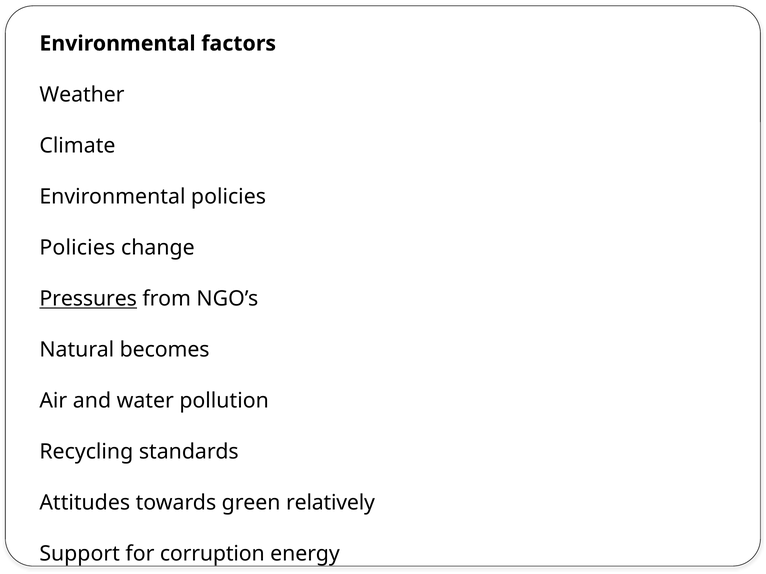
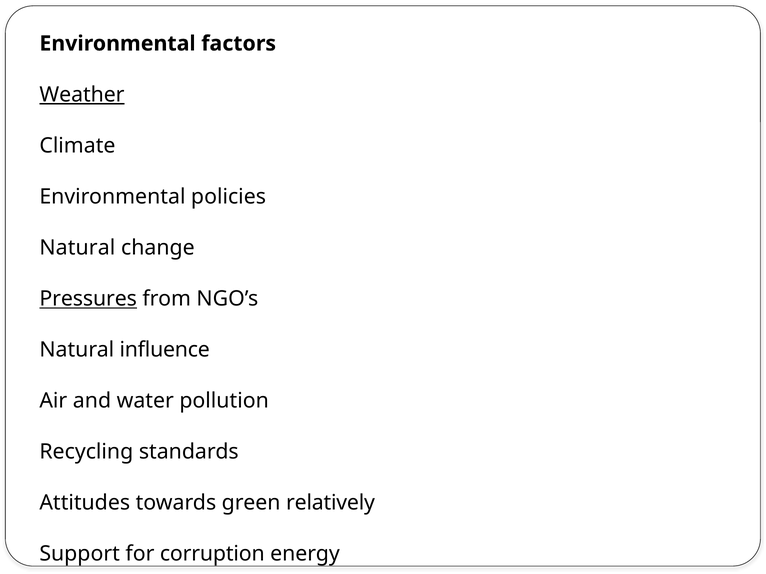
Weather underline: none -> present (82, 95)
Policies: Policies -> Natural (77, 248)
becomes: becomes -> influence (165, 350)
